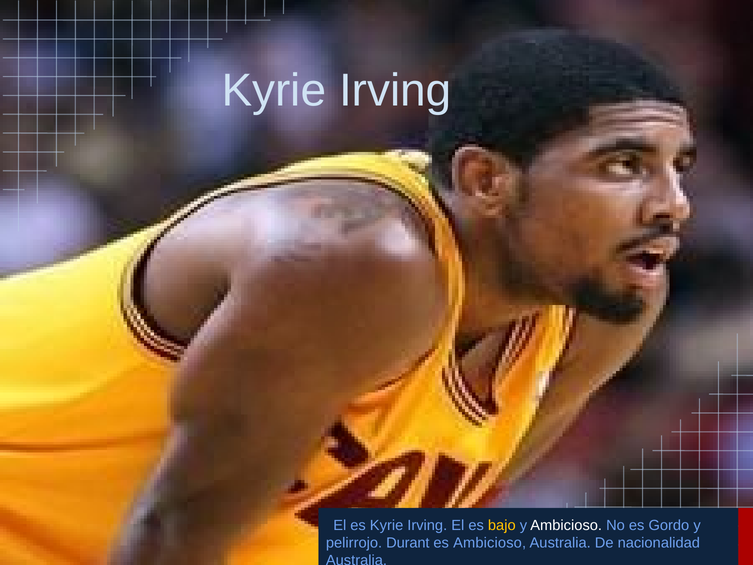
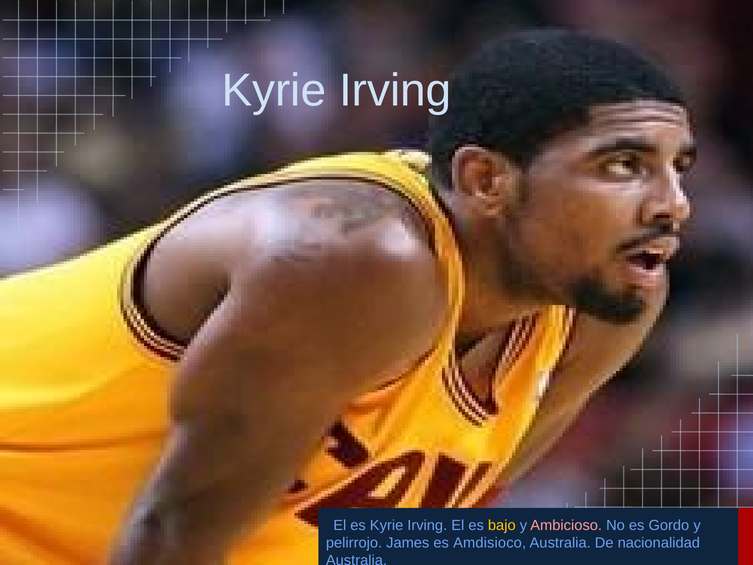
Ambicioso colour: white -> pink (566, 525)
Durant: Durant -> James (408, 543)
es Ambicioso: Ambicioso -> Amdisioco (490, 543)
